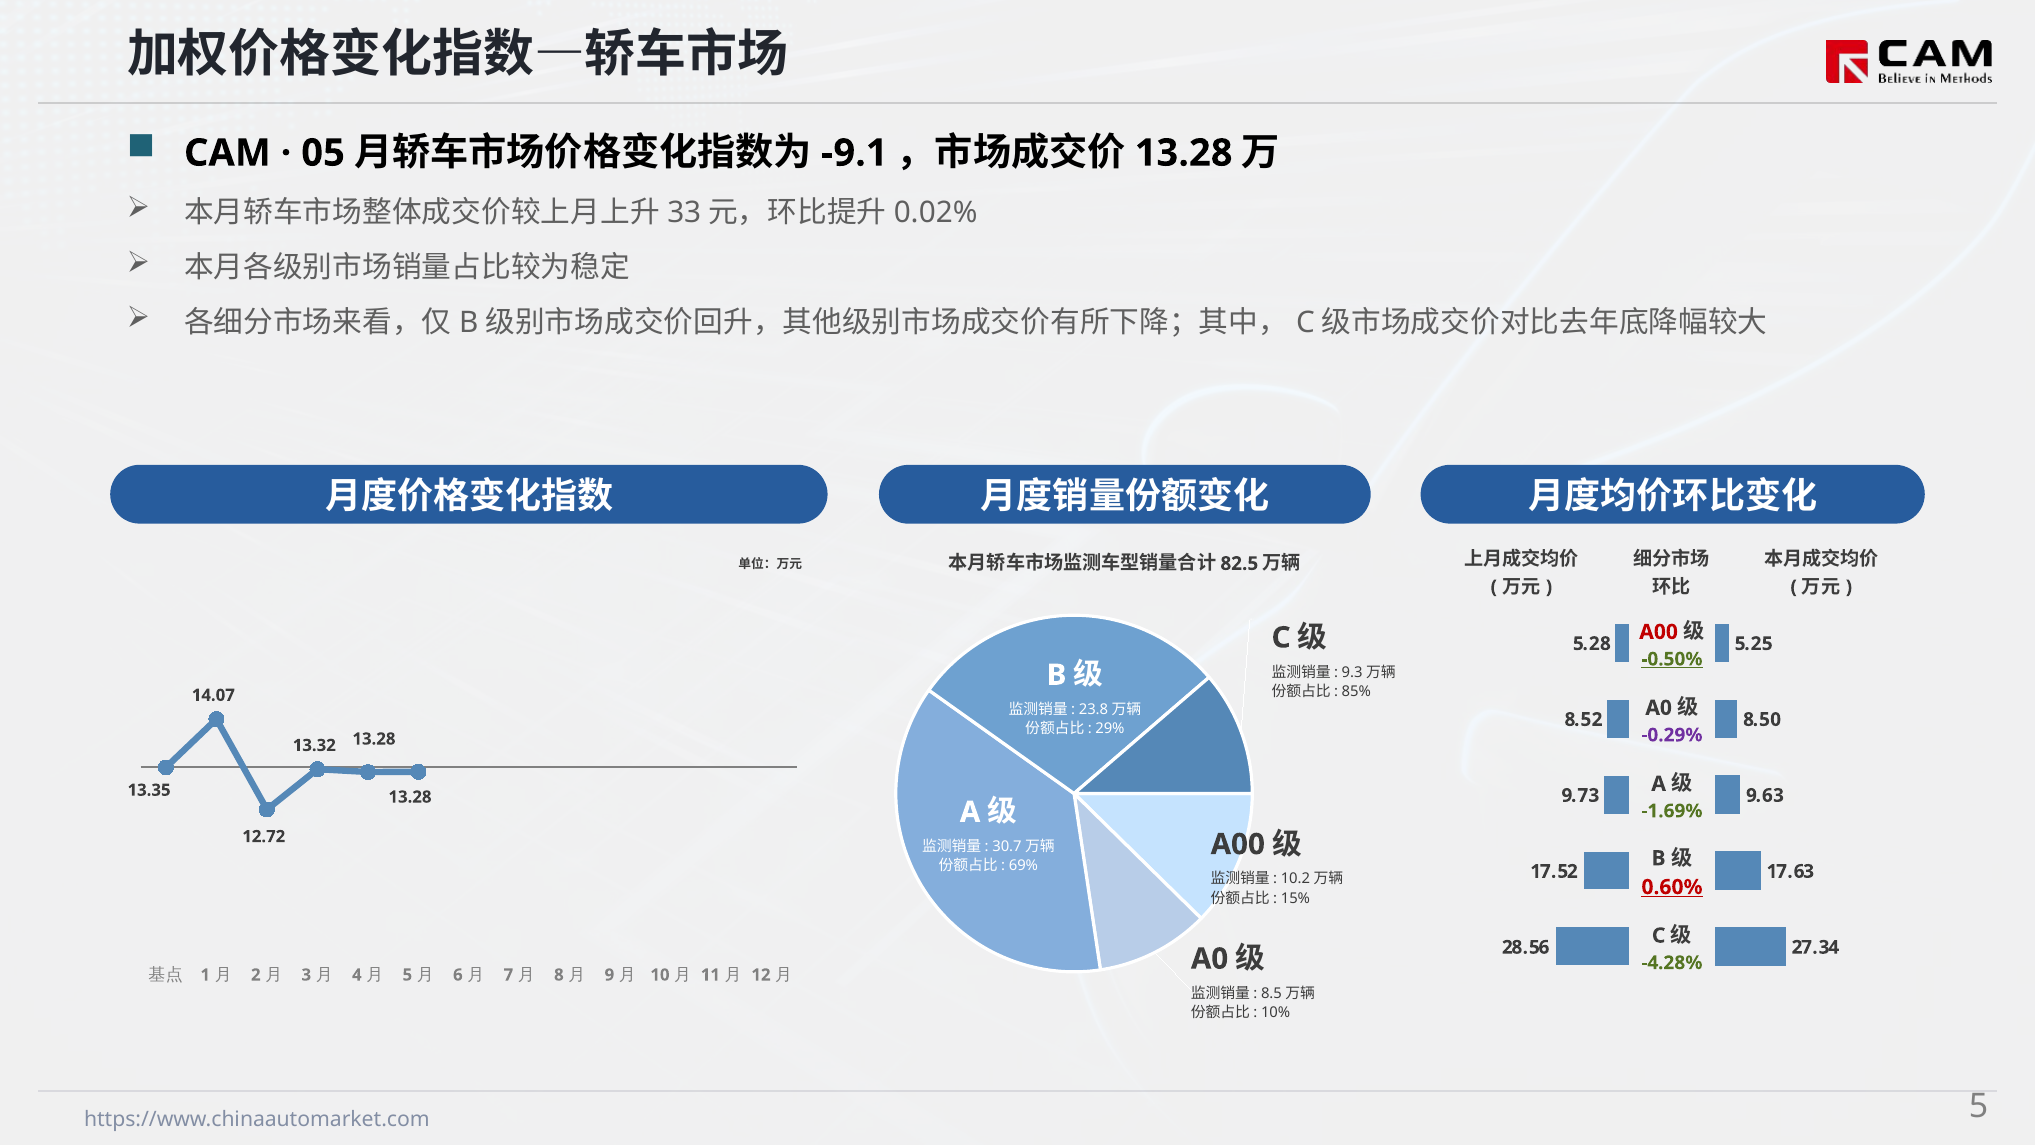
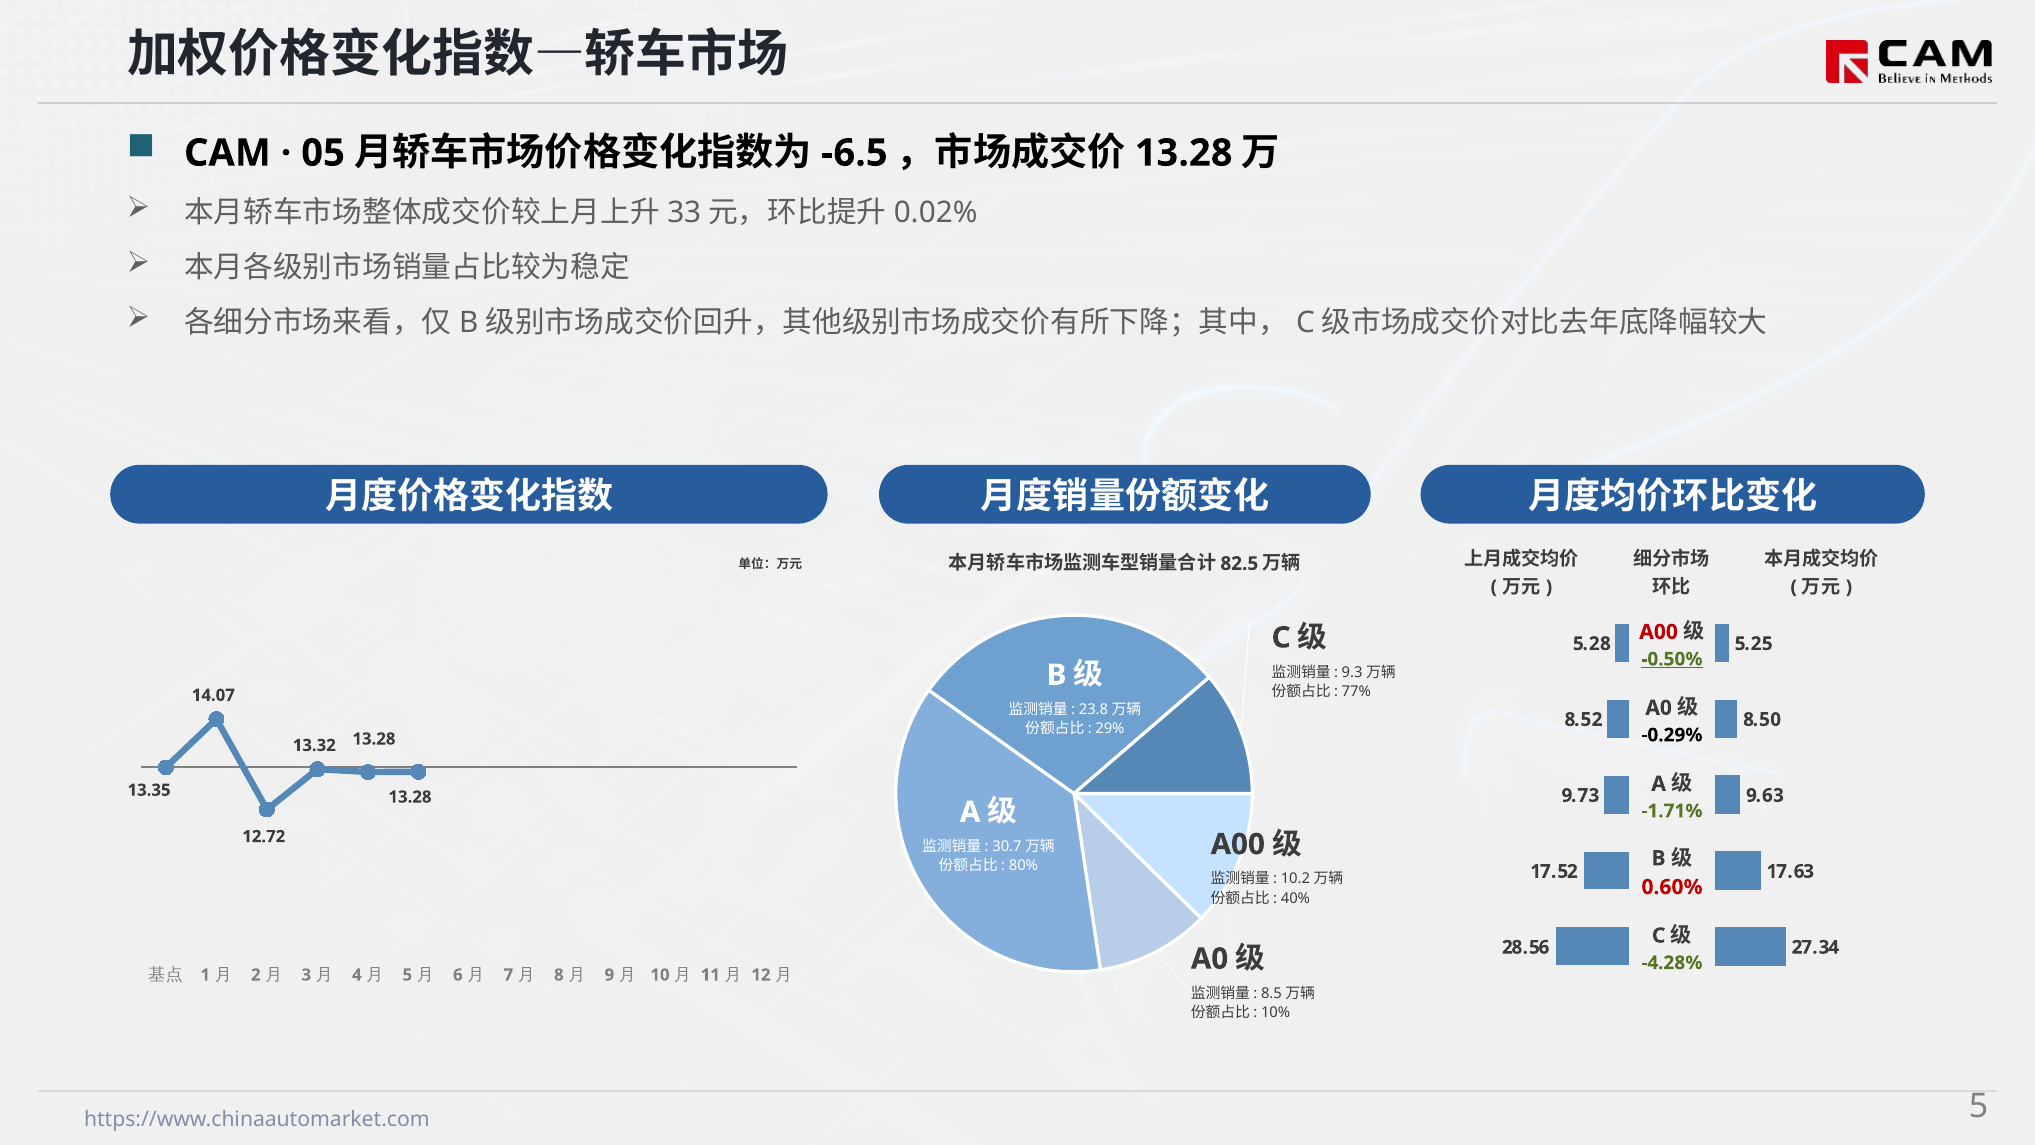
-9.1: -9.1 -> -6.5 (854, 153)
85%: 85% -> 77% (1356, 691)
-0.29% colour: purple -> black (1672, 735)
-1.69%: -1.69% -> -1.71% (1672, 811)
69%: 69% -> 80% (1023, 866)
0.60% underline: present -> none (1672, 887)
15%: 15% -> 40% (1295, 898)
